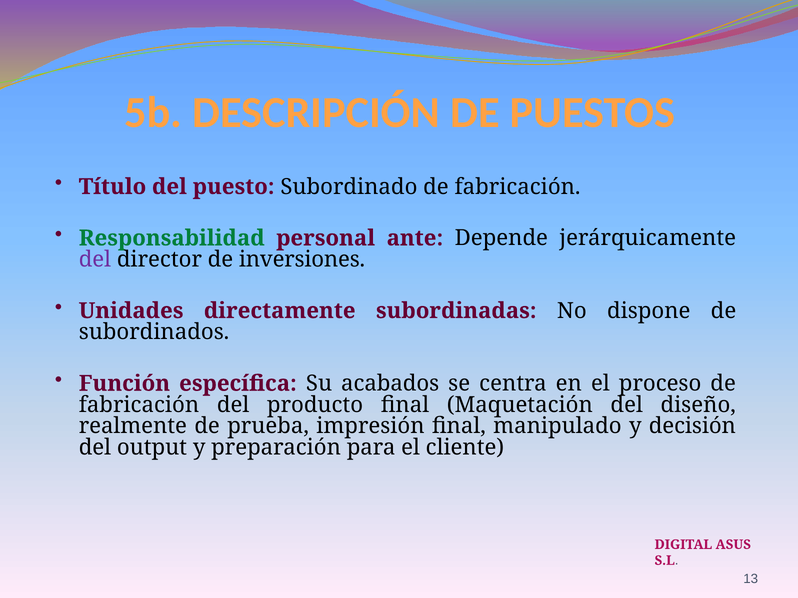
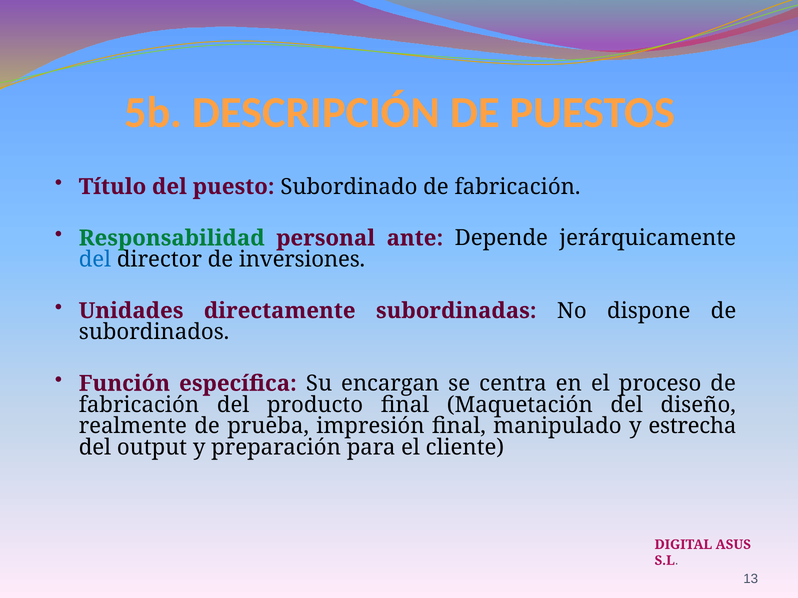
del colour: purple -> blue (95, 260)
acabados: acabados -> encargan (390, 384)
decisión: decisión -> estrecha (692, 426)
